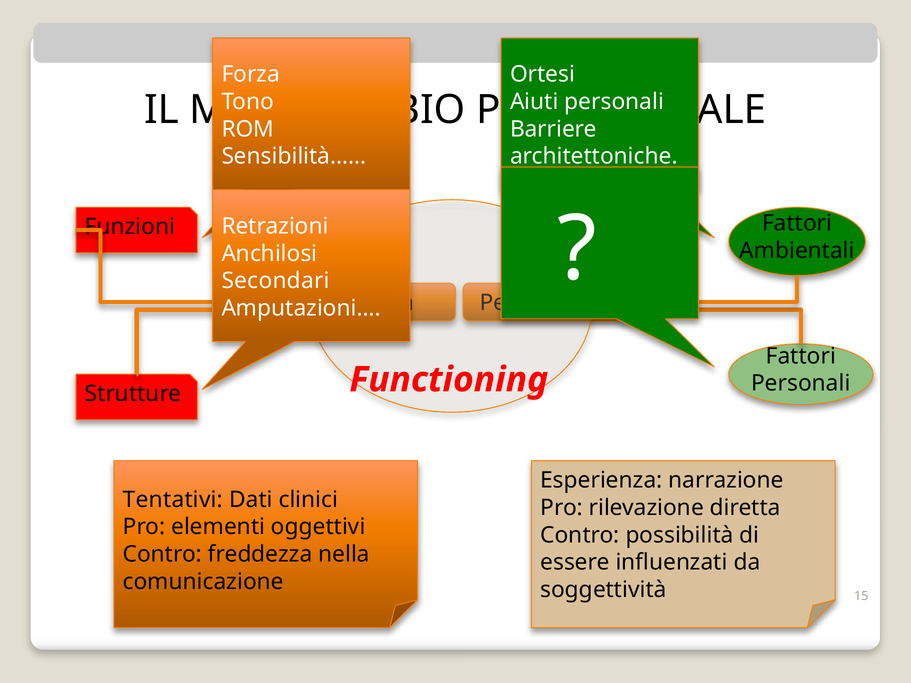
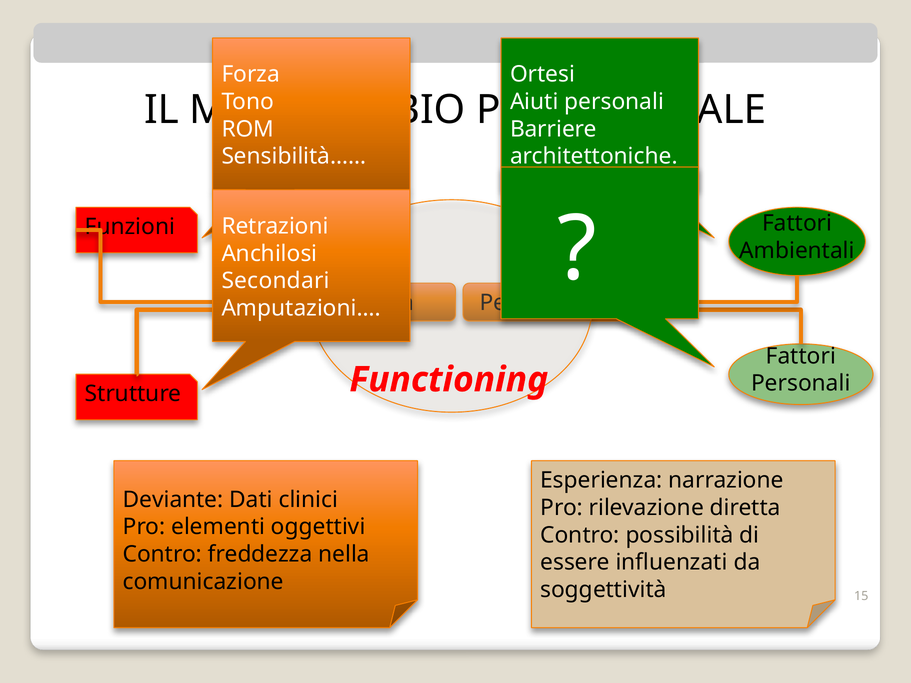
Tentativi: Tentativi -> Deviante (173, 500)
